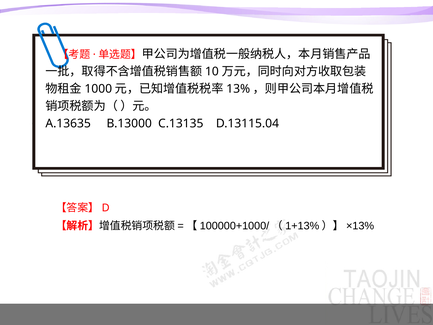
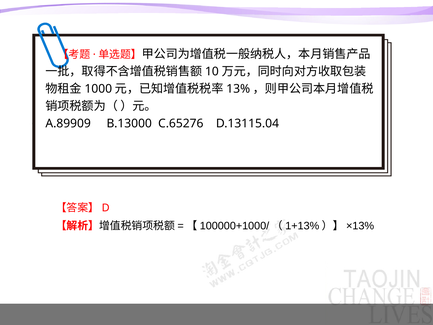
A.13635: A.13635 -> A.89909 (68, 124)
C.13135: C.13135 -> C.65276 (181, 124)
